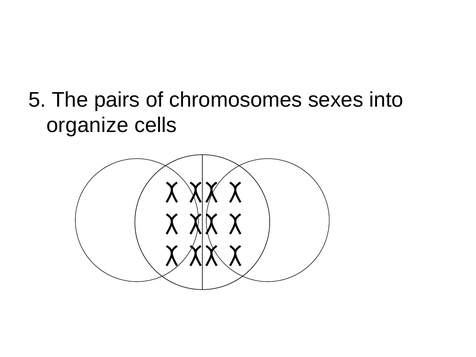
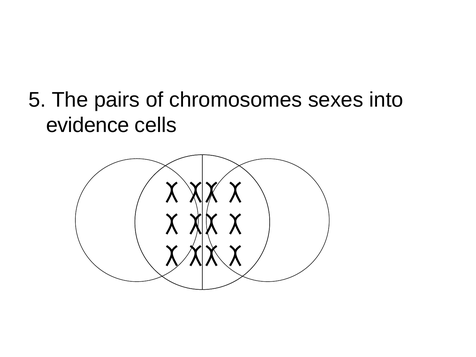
organize: organize -> evidence (88, 125)
